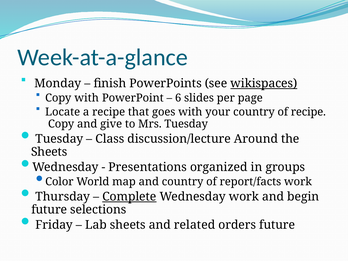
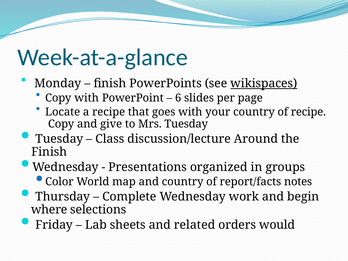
Sheets: Sheets -> Finish (49, 152)
report/facts work: work -> notes (298, 182)
Complete underline: present -> none (129, 197)
future: future -> where (49, 210)
orders future: future -> would (277, 225)
